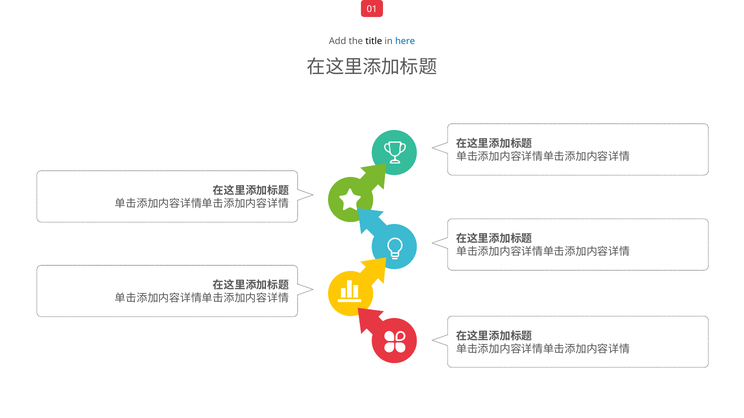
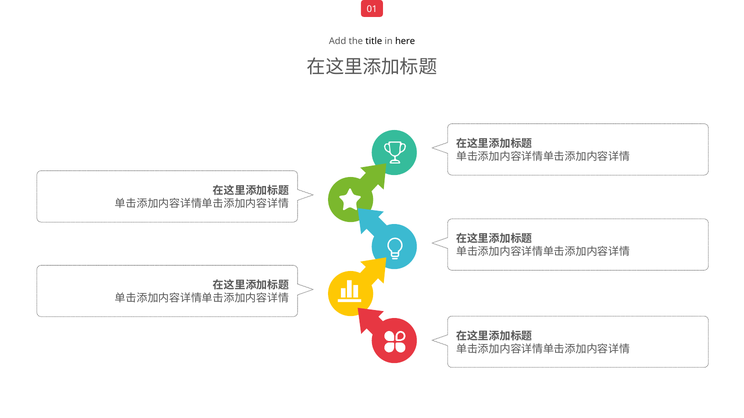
here colour: blue -> black (405, 41)
